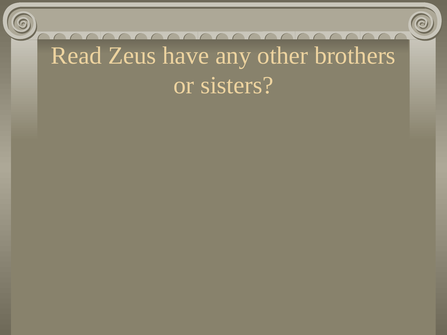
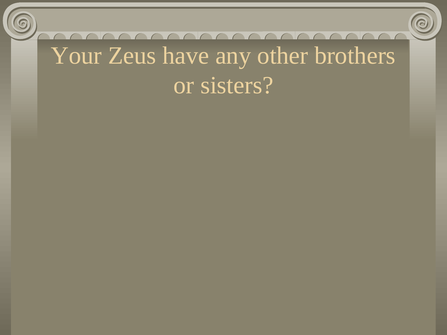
Read: Read -> Your (76, 56)
